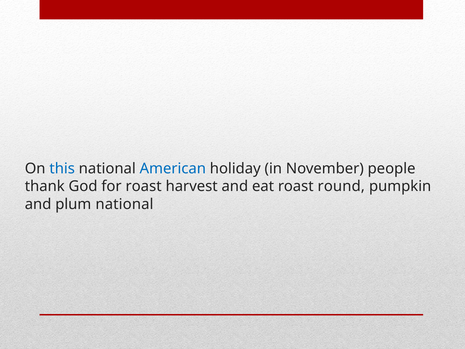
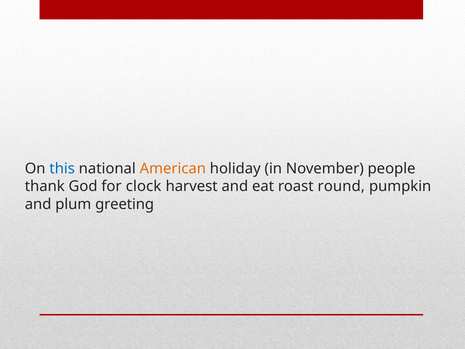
American colour: blue -> orange (173, 168)
for roast: roast -> clock (144, 186)
plum national: national -> greeting (125, 204)
